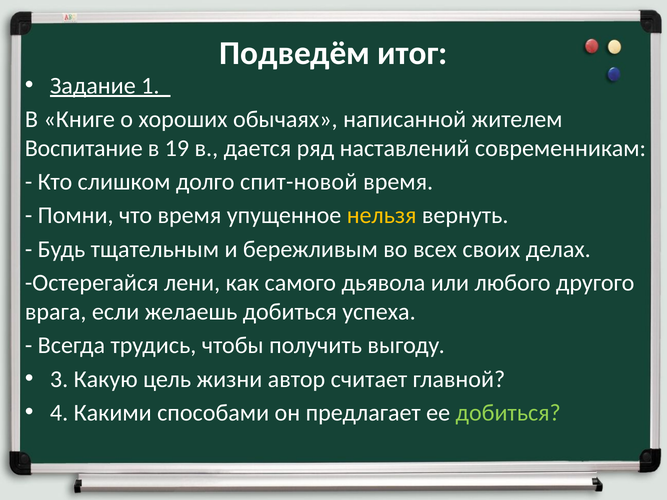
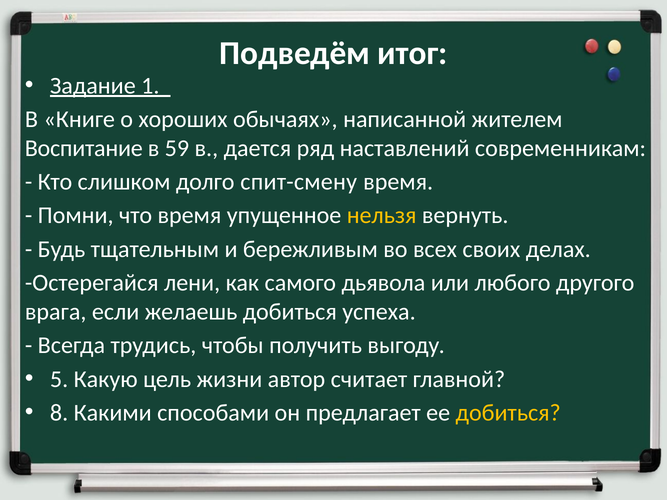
19: 19 -> 59 (177, 148)
спит-новой: спит-новой -> спит-смену (299, 182)
3: 3 -> 5 (59, 379)
4: 4 -> 8 (59, 413)
добиться colour: light green -> yellow (508, 413)
